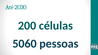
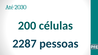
5060: 5060 -> 2287 (25, 44)
